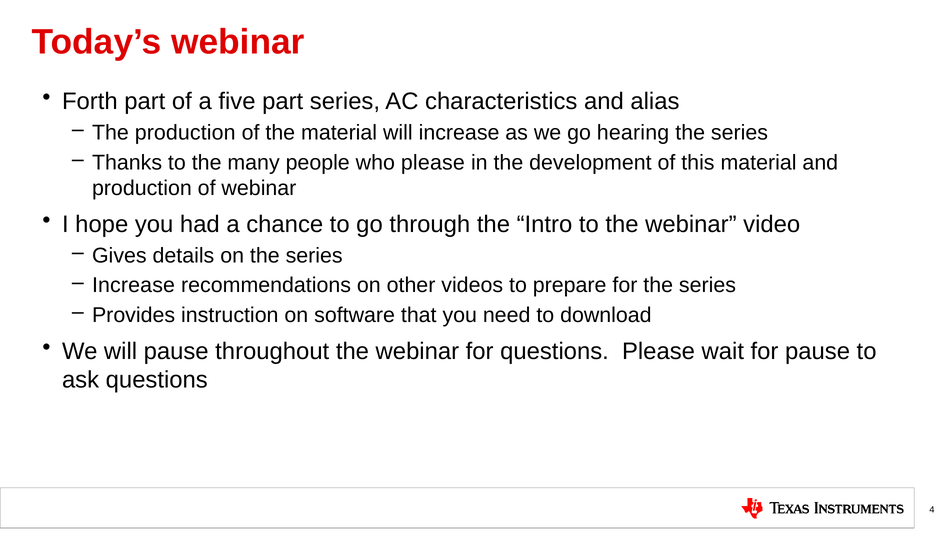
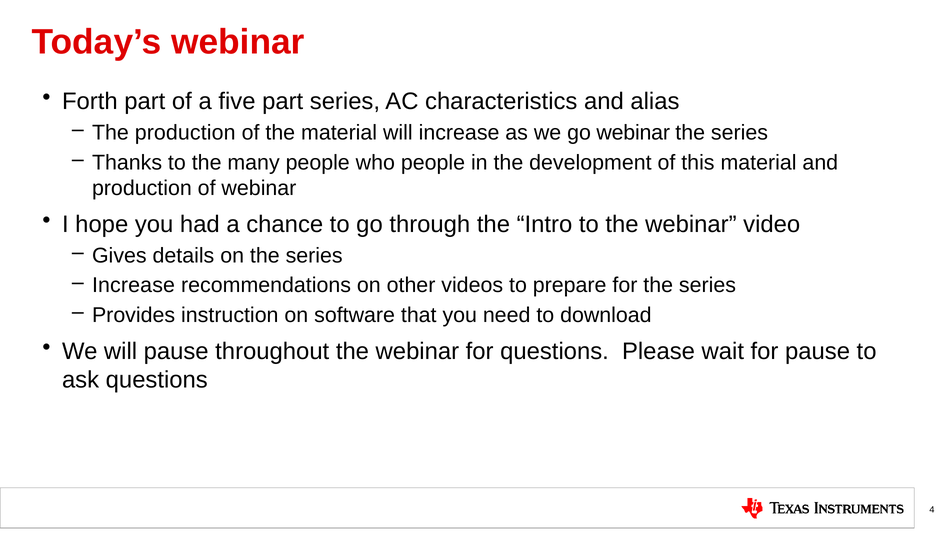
go hearing: hearing -> webinar (633, 133)
who please: please -> people (433, 162)
